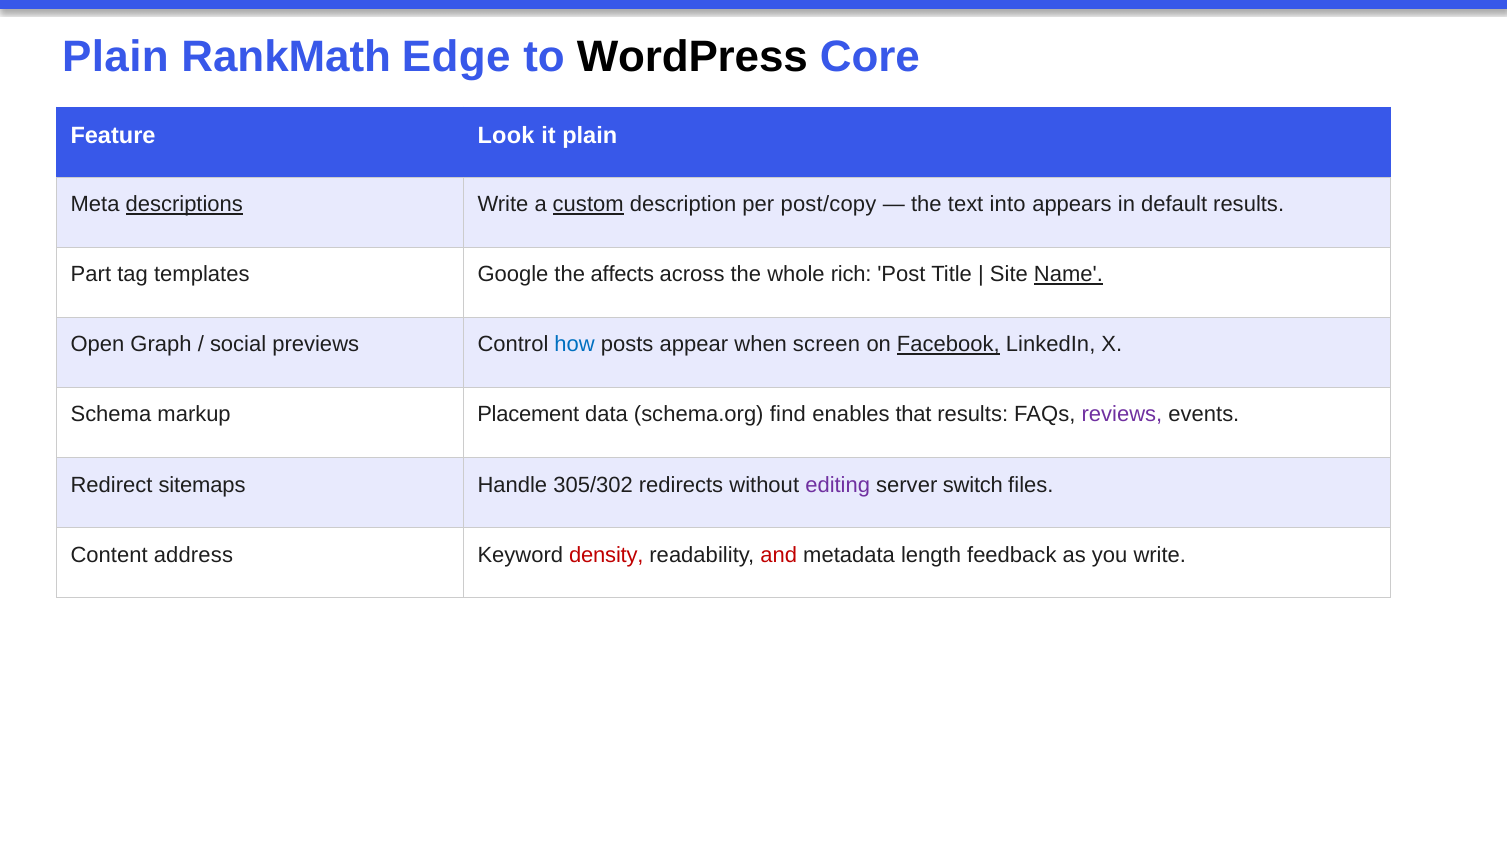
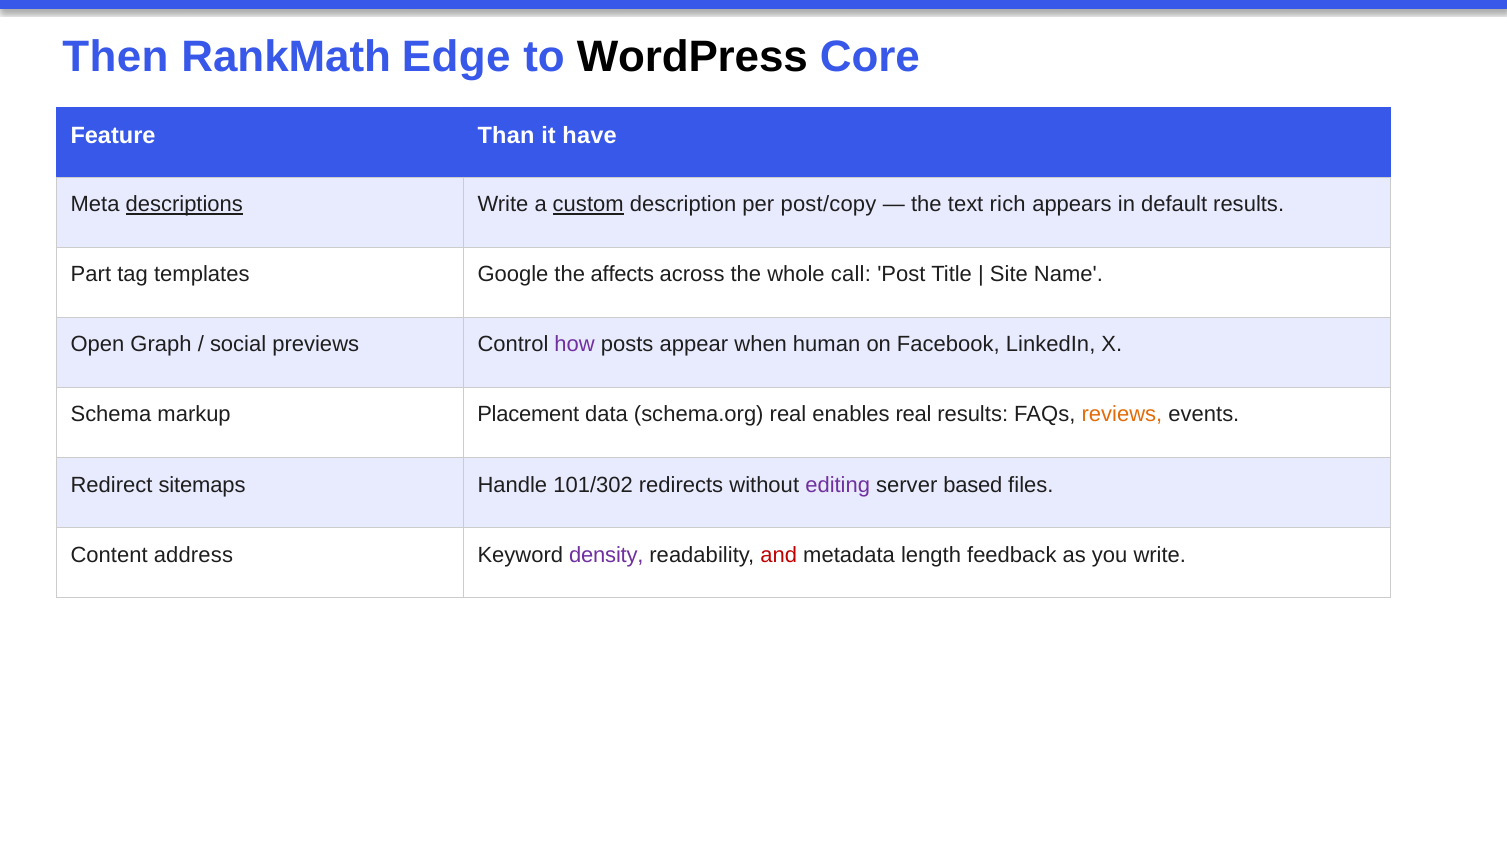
Plain: Plain -> Then (115, 57)
Look: Look -> Than (506, 135)
it plain: plain -> have (590, 135)
into: into -> rich (1008, 204)
rich: rich -> call (851, 275)
Name underline: present -> none (1068, 275)
how colour: blue -> purple (575, 345)
screen: screen -> human (827, 345)
Facebook underline: present -> none (948, 345)
schema.org find: find -> real (788, 415)
enables that: that -> real (914, 415)
reviews colour: purple -> orange (1122, 415)
305/302: 305/302 -> 101/302 (593, 485)
switch: switch -> based (973, 485)
density colour: red -> purple (606, 555)
